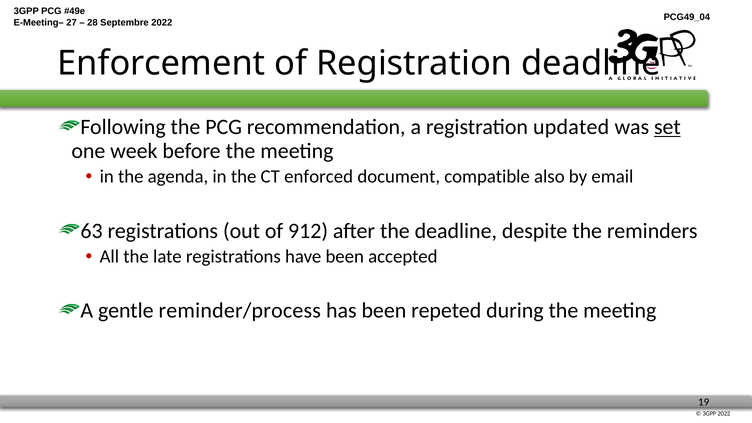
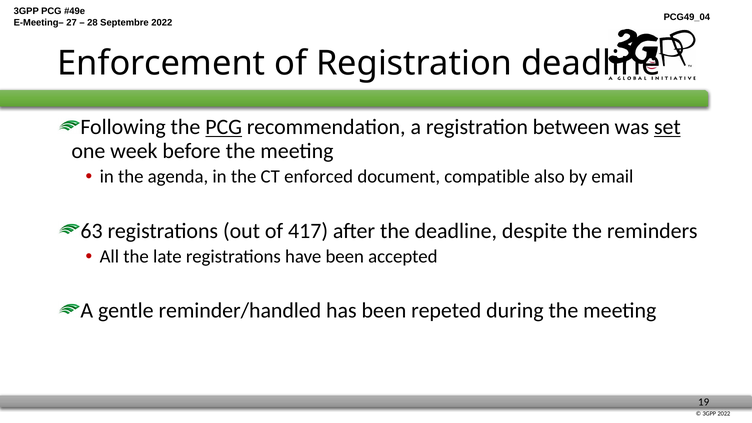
PCG underline: none -> present (224, 127)
updated: updated -> between (571, 127)
912: 912 -> 417 (308, 231)
reminder/process: reminder/process -> reminder/handled (240, 311)
